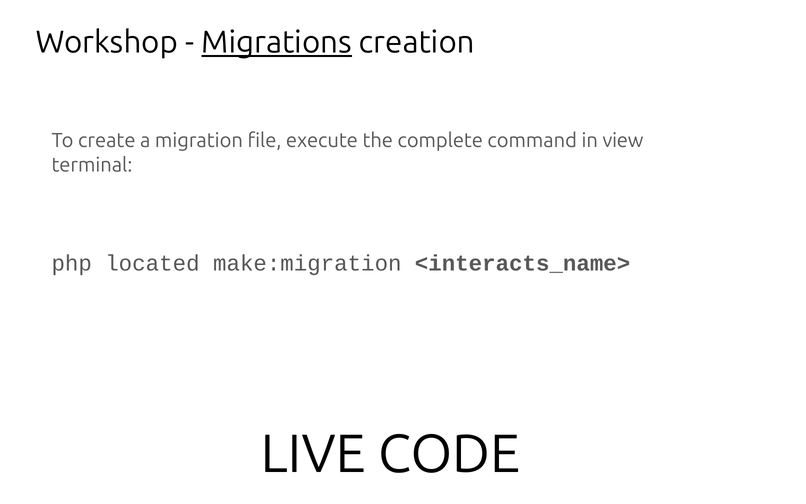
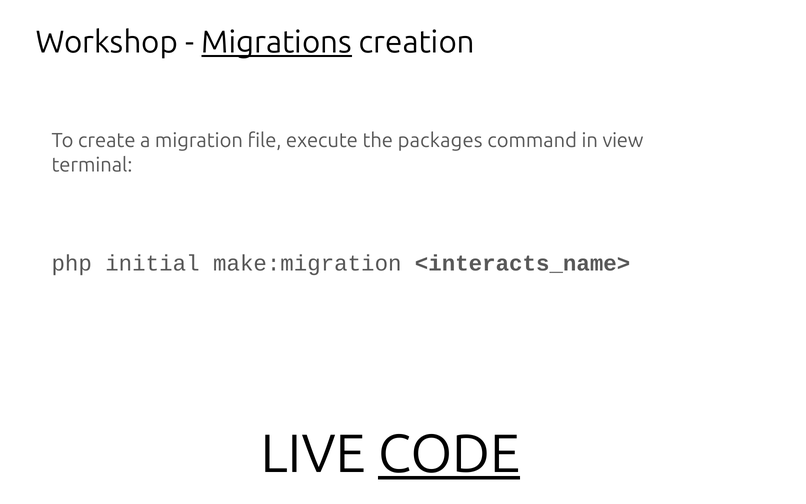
complete: complete -> packages (440, 141)
located: located -> initial (152, 263)
CODE underline: none -> present (449, 454)
